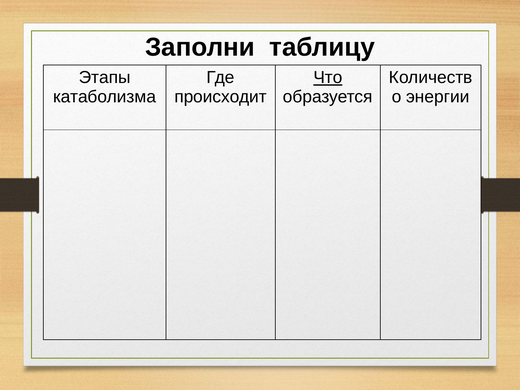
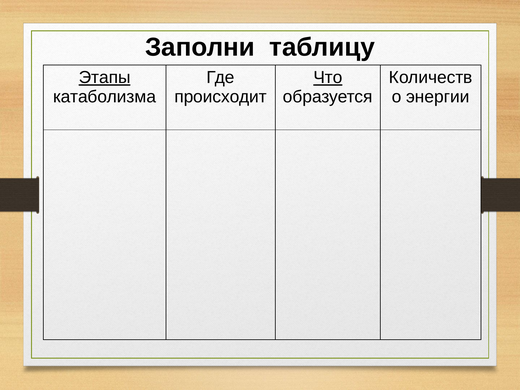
Этапы underline: none -> present (105, 78)
